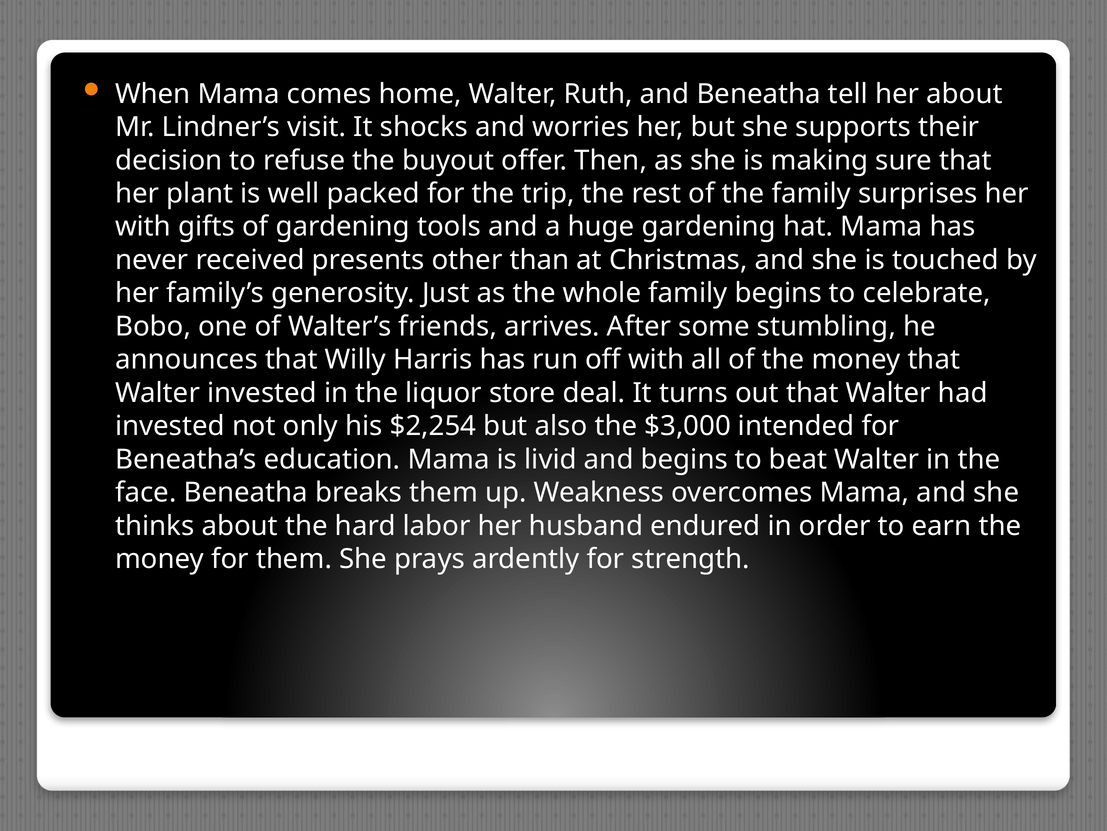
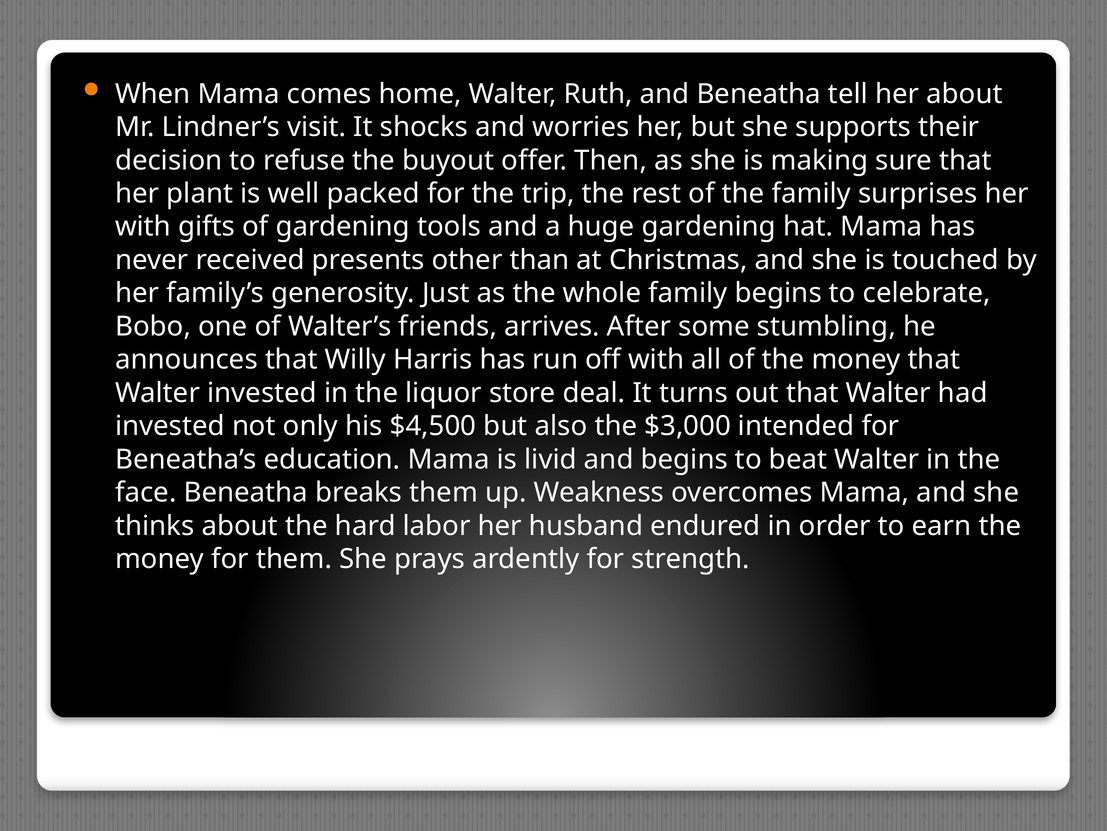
$2,254: $2,254 -> $4,500 (433, 426)
